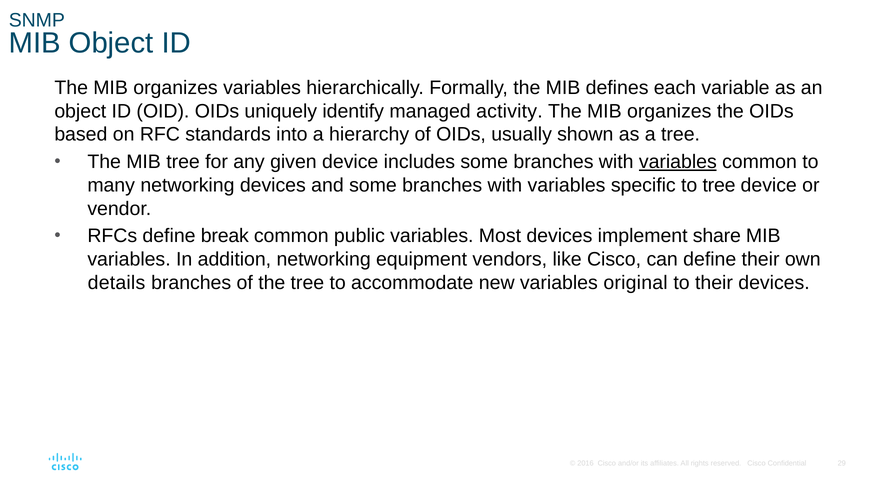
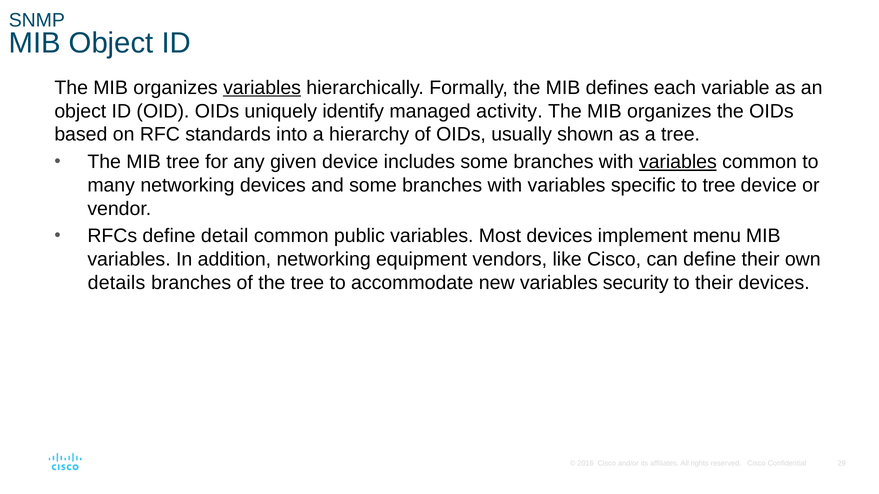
variables underline: none -> present (262, 88)
break: break -> detail (225, 236)
share: share -> menu (717, 236)
original: original -> security (636, 283)
